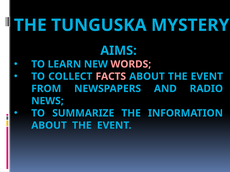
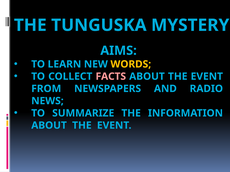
WORDS colour: pink -> yellow (131, 64)
